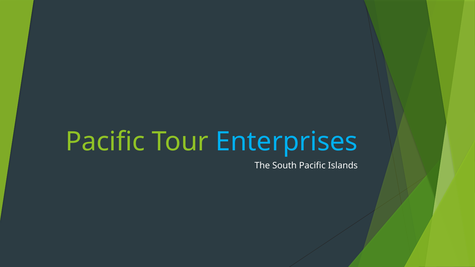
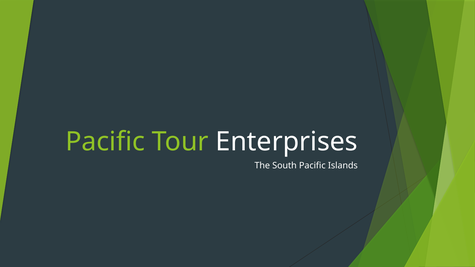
Enterprises colour: light blue -> white (287, 142)
